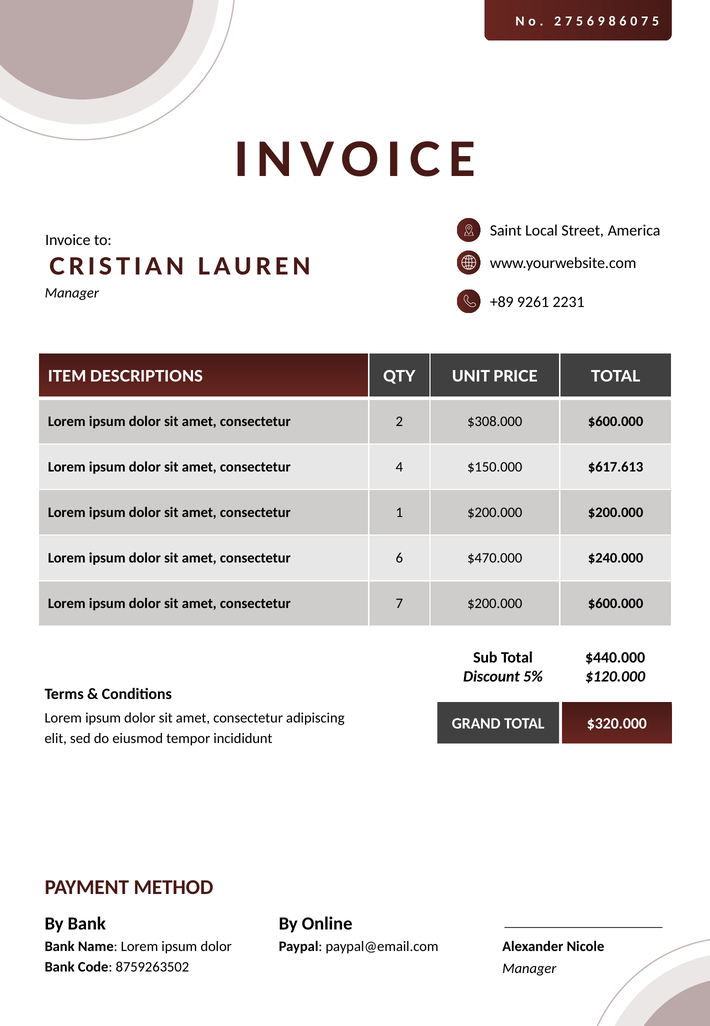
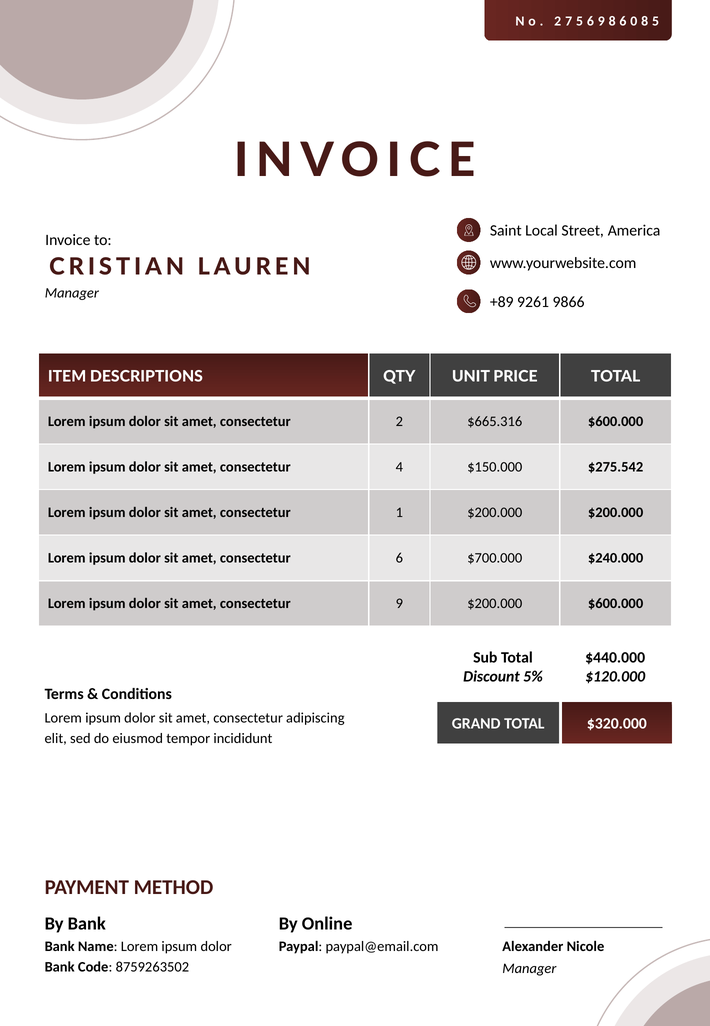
7: 7 -> 8 (645, 21)
2231: 2231 -> 9866 (569, 302)
$308.000: $308.000 -> $665.316 (495, 421)
$617.613: $617.613 -> $275.542 (616, 467)
$470.000: $470.000 -> $700.000 (495, 558)
consectetur 7: 7 -> 9 (399, 603)
